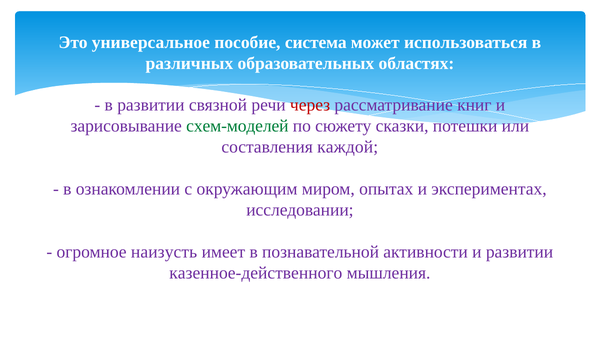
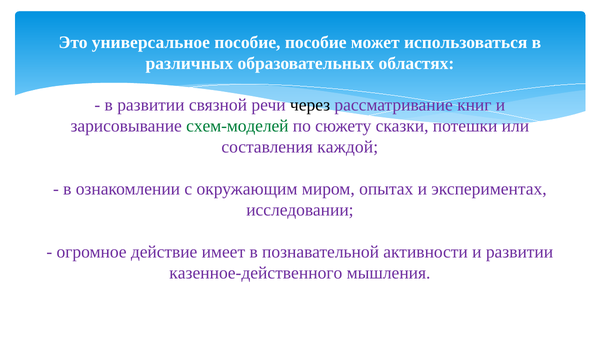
пособие система: система -> пособие (316, 42)
через colour: red -> black (310, 105)
наизусть: наизусть -> действие (164, 252)
